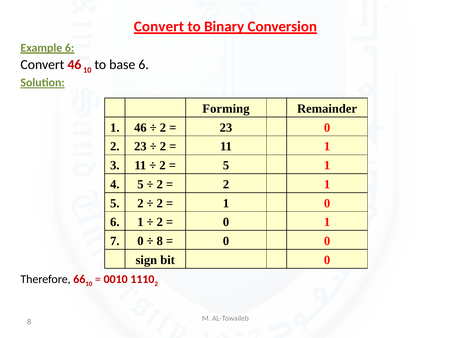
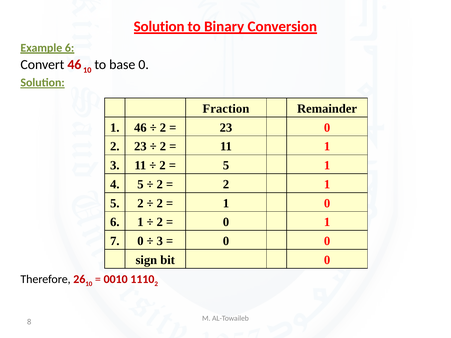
Convert: Convert -> Solution (159, 27)
base 6: 6 -> 0 (144, 65)
Forming: Forming -> Fraction (226, 109)
8: 8 -> 3 (160, 241)
66: 66 -> 26 (79, 279)
